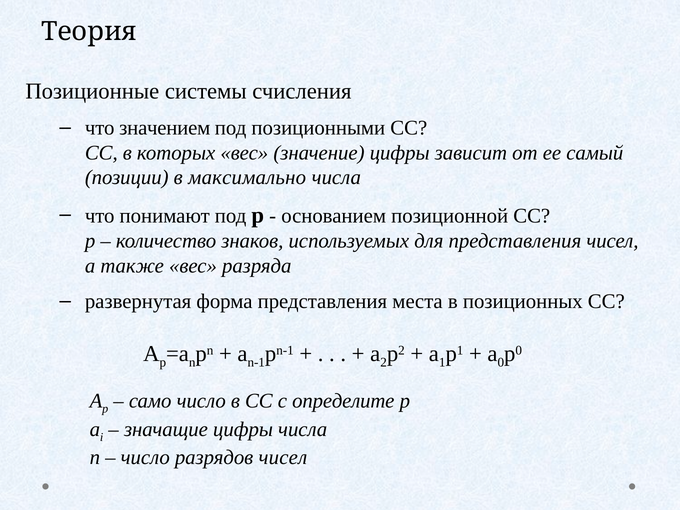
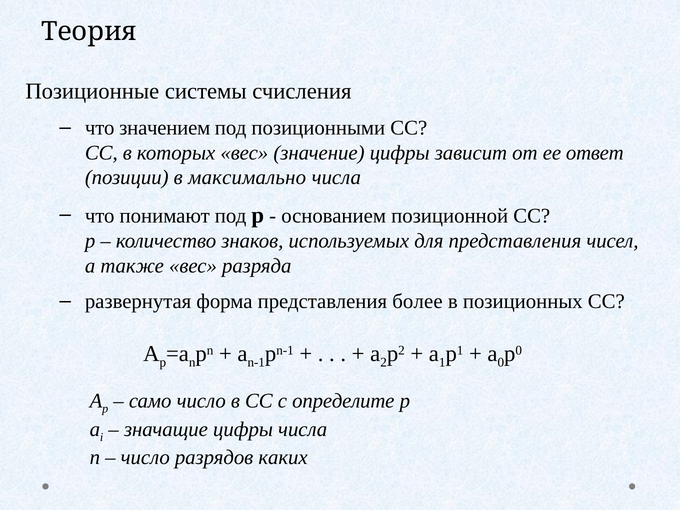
самый: самый -> ответ (595, 153)
места: места -> более (417, 301)
разрядов чисел: чисел -> каких (283, 457)
